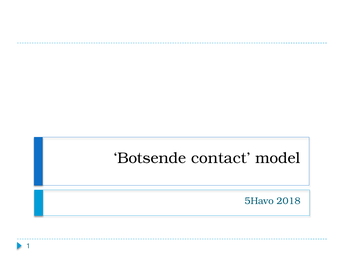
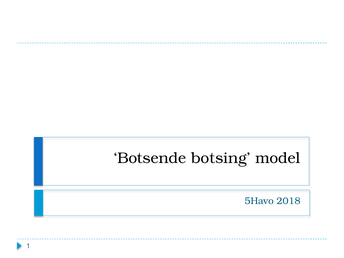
contact: contact -> botsing (221, 158)
